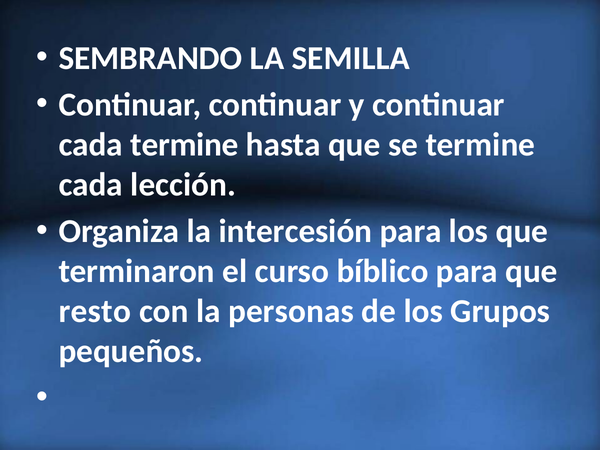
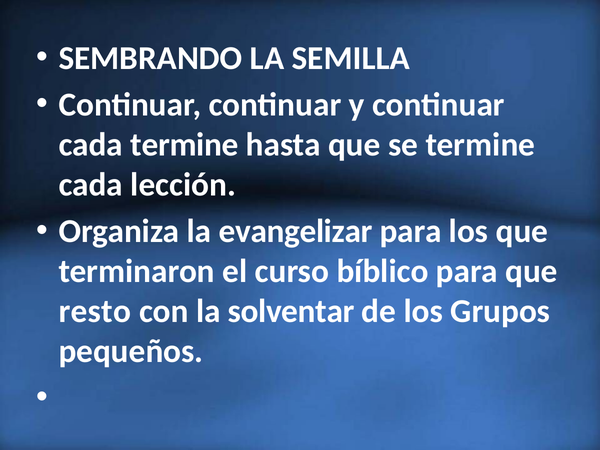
intercesión: intercesión -> evangelizar (296, 231)
personas: personas -> solventar (291, 311)
